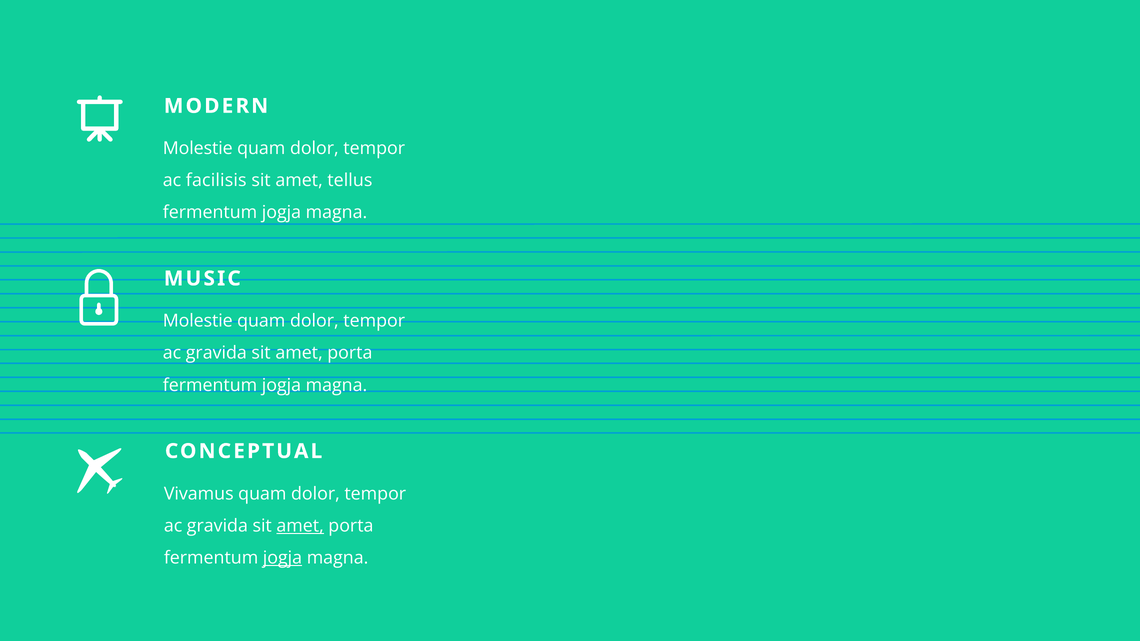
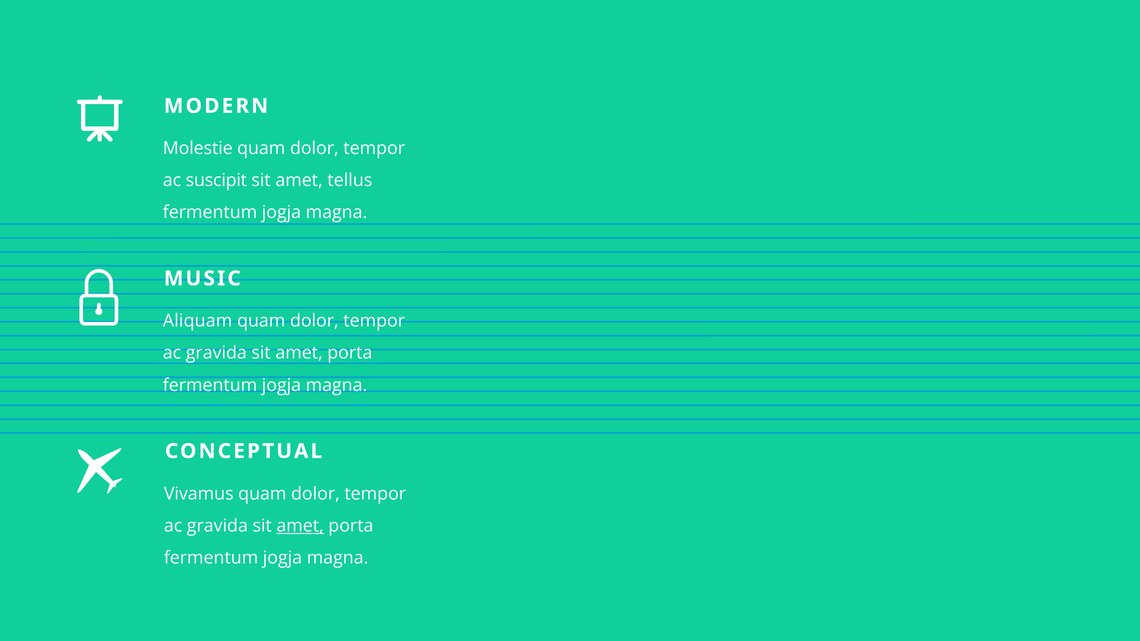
facilisis: facilisis -> suscipit (216, 181)
Molestie: Molestie -> Aliquam (198, 321)
jogja underline: present -> none (282, 558)
